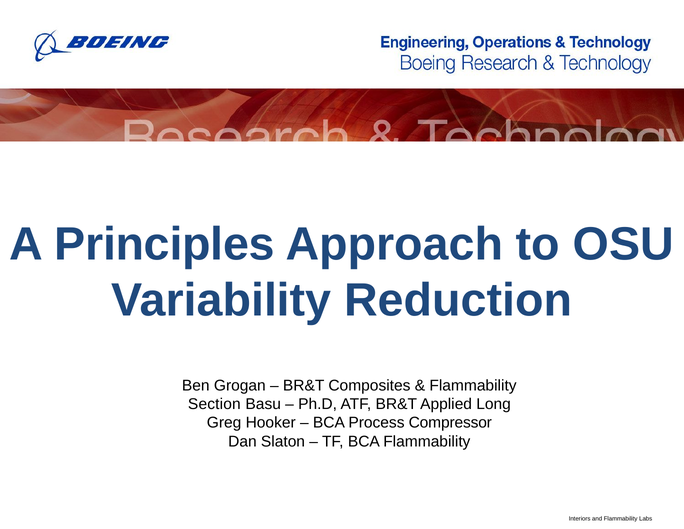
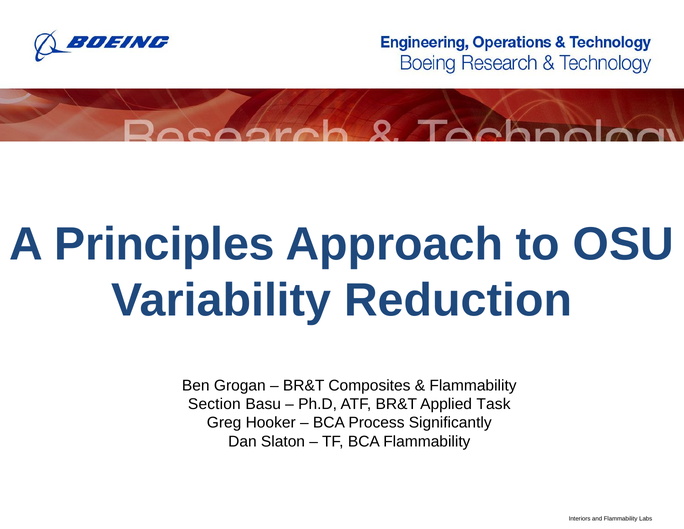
Long: Long -> Task (493, 404)
Compressor: Compressor -> Significantly (450, 422)
